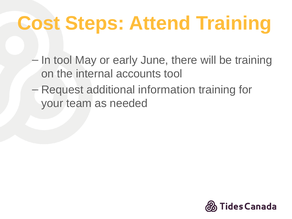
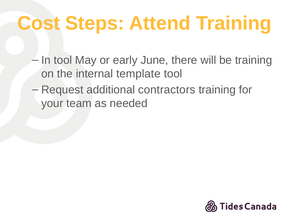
accounts: accounts -> template (138, 74)
information: information -> contractors (167, 90)
